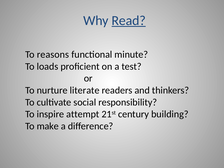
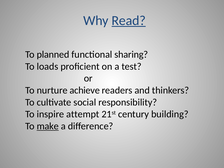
reasons: reasons -> planned (53, 54)
minute: minute -> sharing (131, 54)
literate: literate -> achieve (85, 90)
make underline: none -> present (48, 126)
